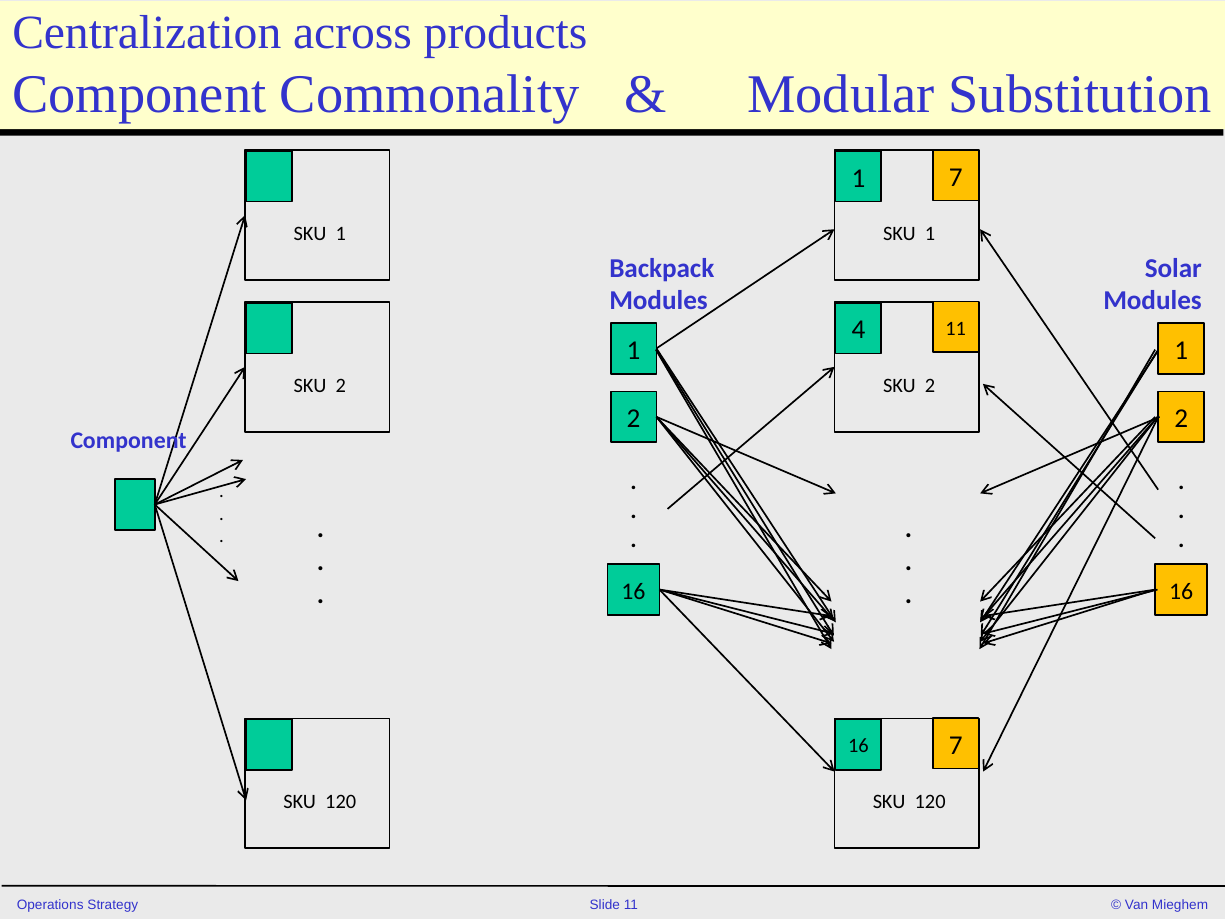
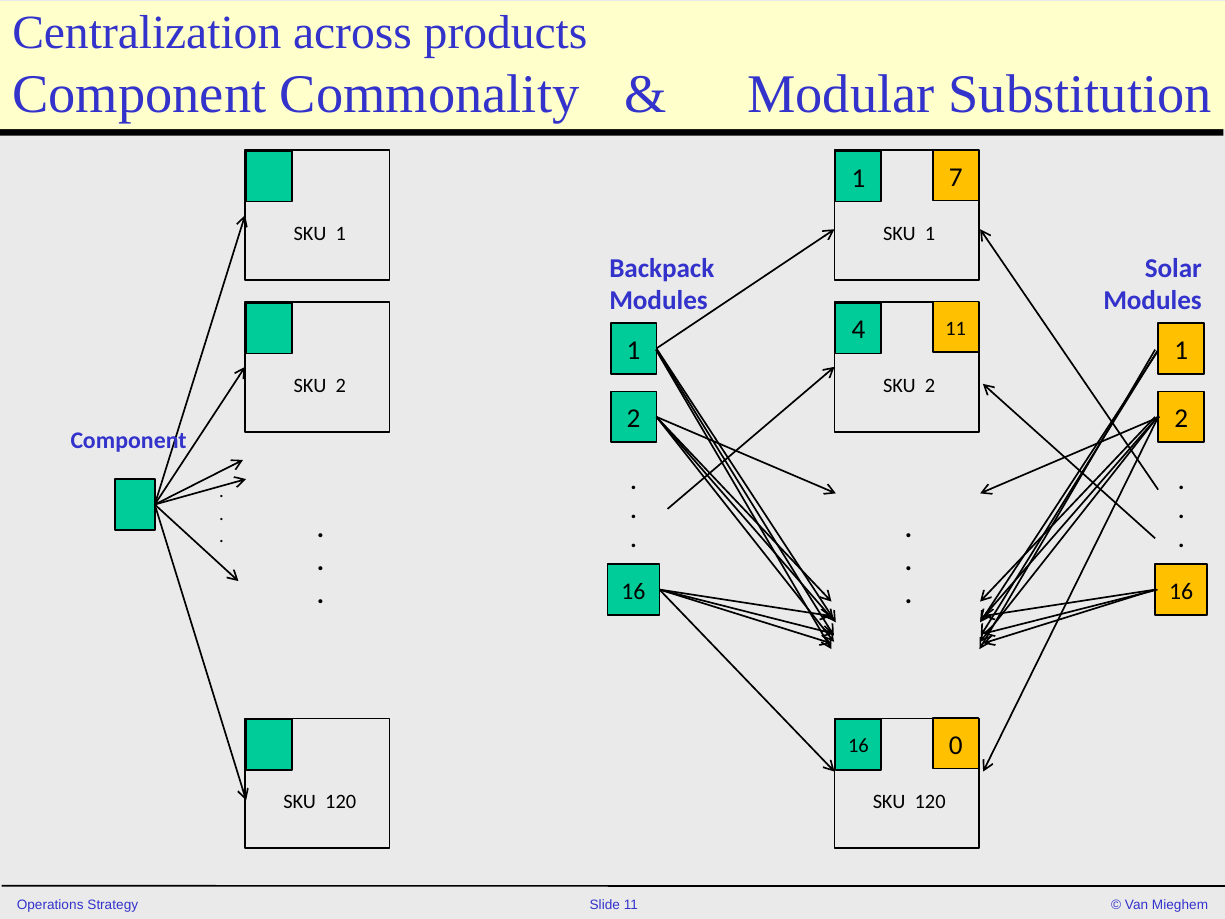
16 7: 7 -> 0 (956, 745)
